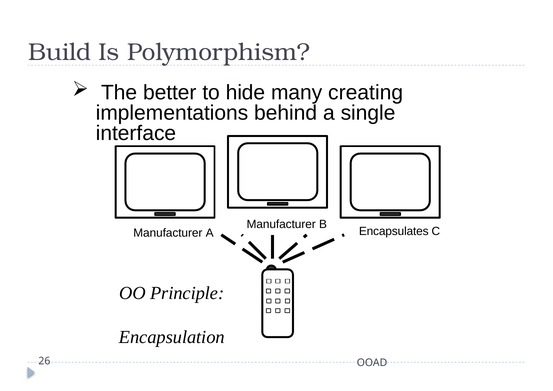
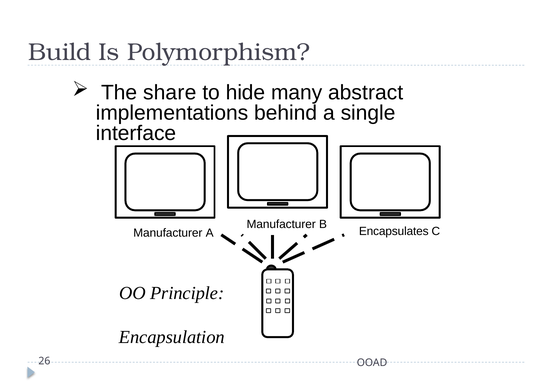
better: better -> share (170, 93)
creating: creating -> abstract (366, 93)
